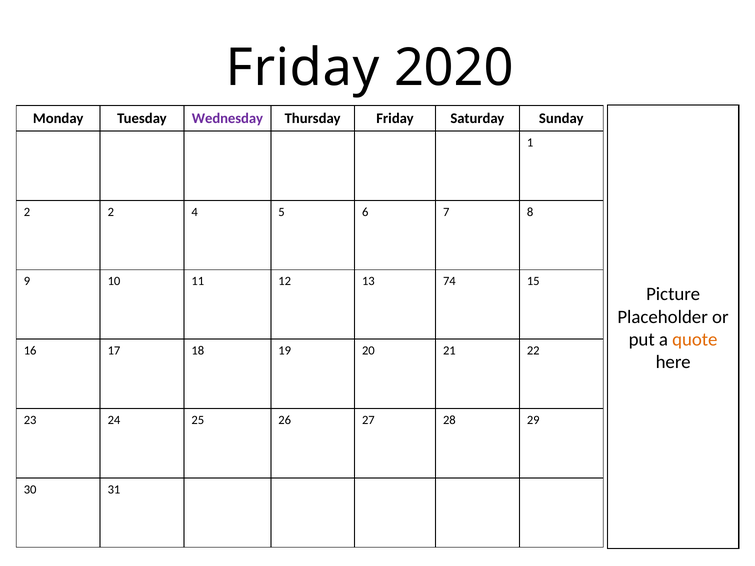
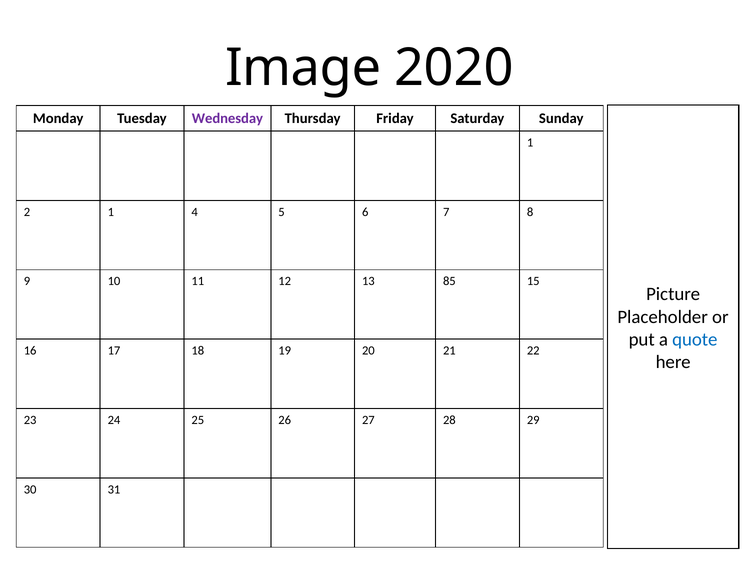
Friday: Friday -> Image (303, 68)
2 2: 2 -> 1 (111, 212)
74: 74 -> 85 (449, 281)
quote colour: orange -> blue (695, 340)
